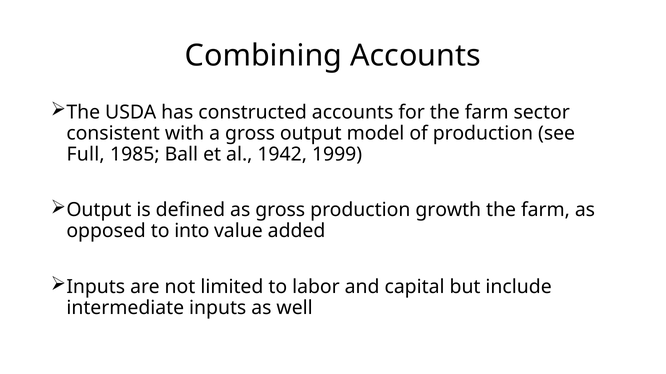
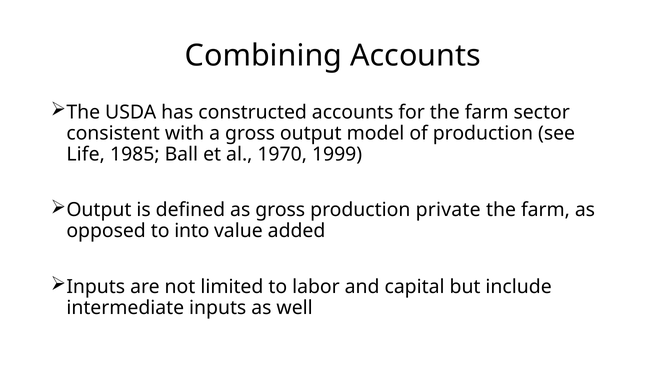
Full: Full -> Life (86, 155)
1942: 1942 -> 1970 (282, 155)
growth: growth -> private (448, 210)
